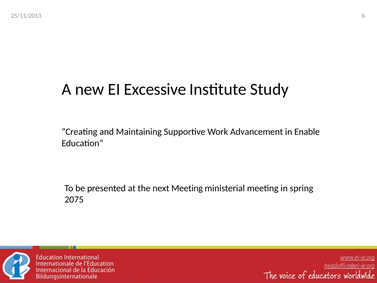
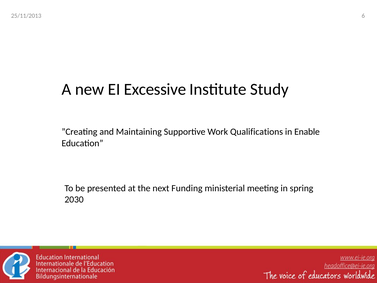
Advancement: Advancement -> Qualifications (257, 132)
next Meeting: Meeting -> Funding (187, 188)
2075: 2075 -> 2030 (74, 199)
